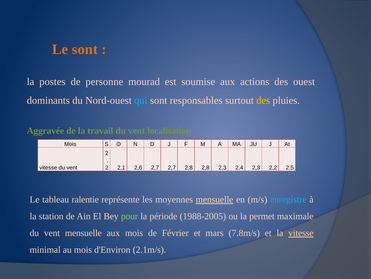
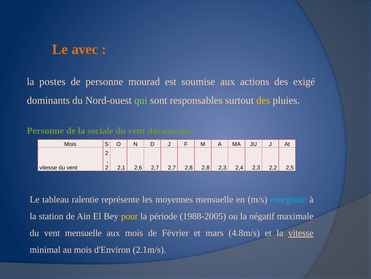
Le sont: sont -> avec (85, 49)
ouest: ouest -> exigé (304, 82)
qui colour: light blue -> light green (141, 100)
Aggravée: Aggravée -> Personne (45, 130)
travail: travail -> sociale (100, 130)
localisation: localisation -> documents (169, 130)
mensuelle underline: present -> none (215, 199)
pour colour: light green -> yellow (130, 216)
permet: permet -> négatif (262, 216)
7.8m/s: 7.8m/s -> 4.8m/s (244, 232)
